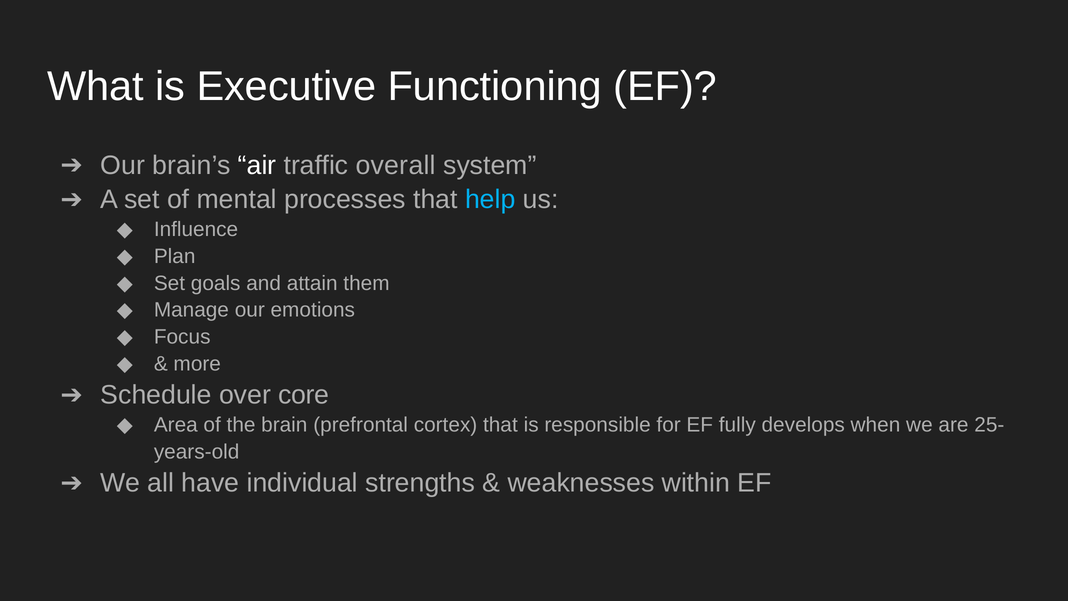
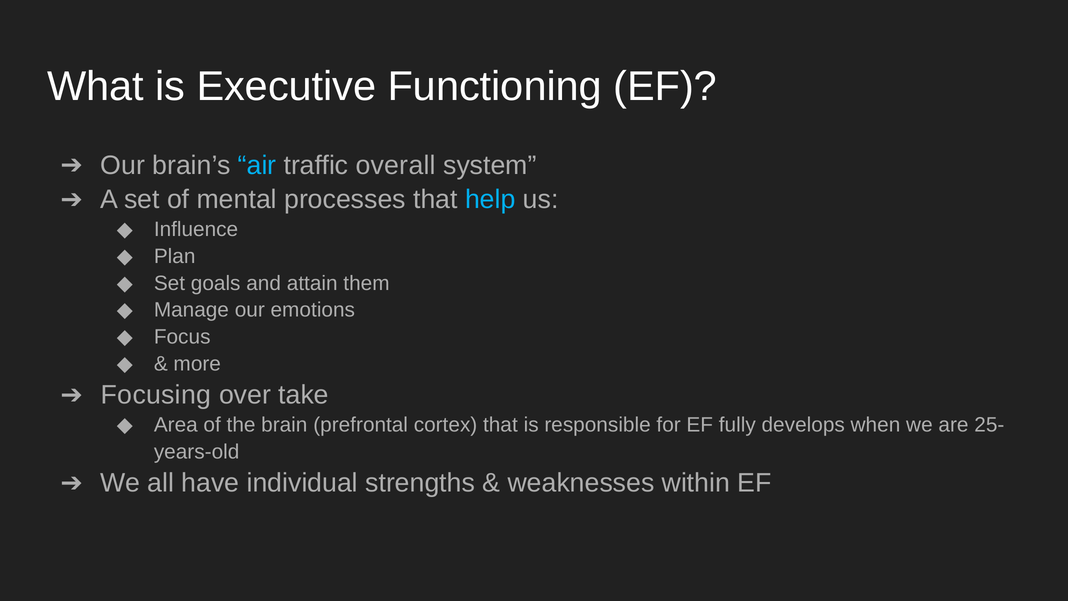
air colour: white -> light blue (257, 165)
Schedule: Schedule -> Focusing (156, 395)
core: core -> take (304, 395)
